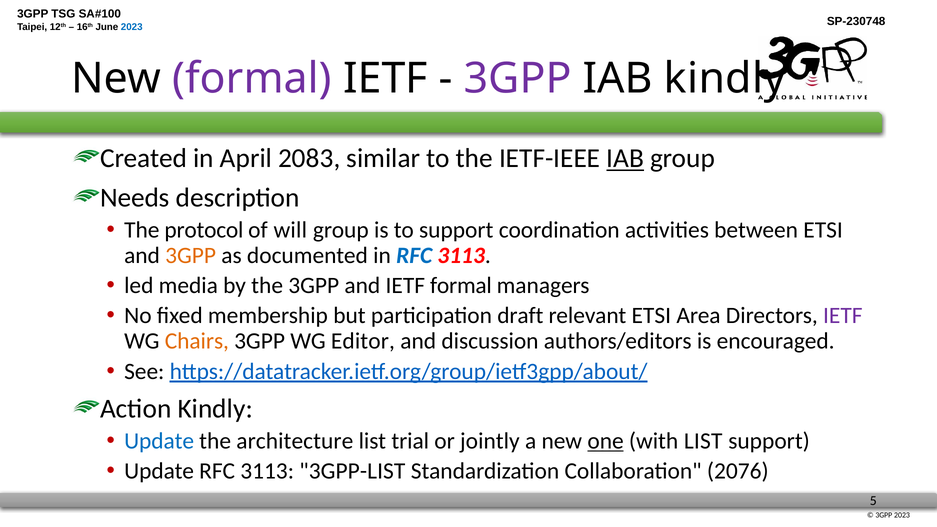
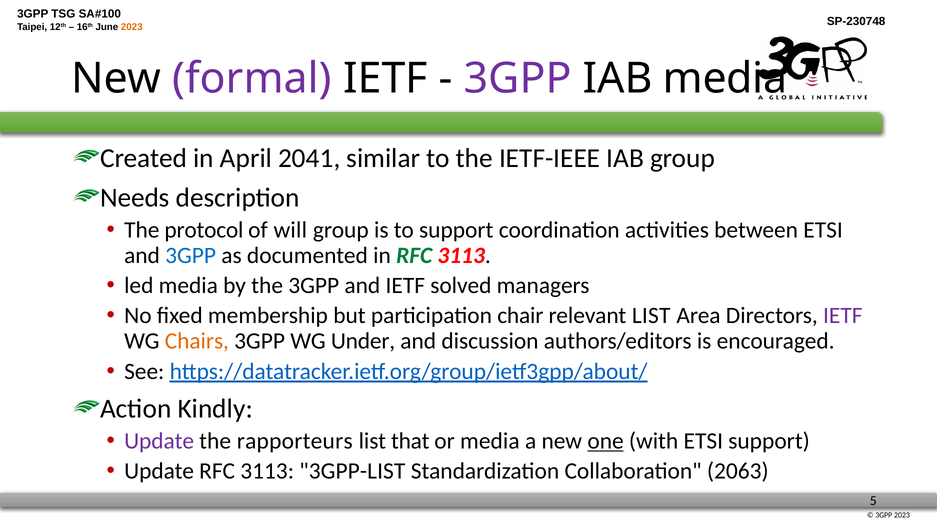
2023 colour: blue -> orange (132, 27)
IAB kindly: kindly -> media (725, 79)
2083: 2083 -> 2041 (309, 158)
IAB underline: present -> none (625, 158)
3GPP colour: orange -> blue (191, 255)
RFC colour: blue -> green (414, 255)
IETF formal: formal -> solved (461, 285)
draft: draft -> chair (520, 316)
relevant ETSI: ETSI -> LIST (651, 316)
Editor: Editor -> Under (363, 341)
Update colour: blue -> purple (159, 441)
architecture: architecture -> rapporteurs (295, 441)
trial: trial -> that (410, 441)
or jointly: jointly -> media (490, 441)
with LIST: LIST -> ETSI (703, 441)
2076: 2076 -> 2063 (738, 471)
